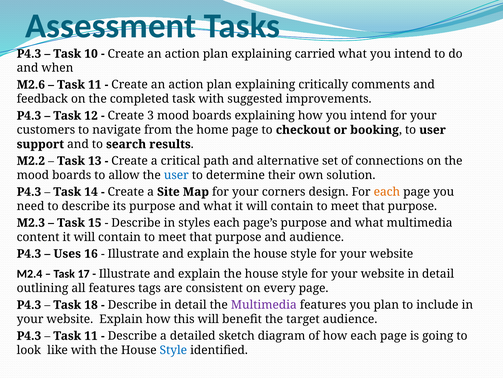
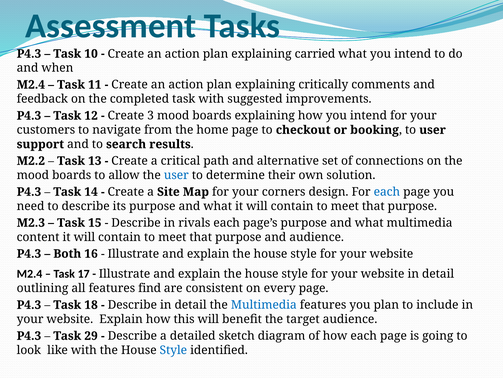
M2.6: M2.6 -> M2.4 (31, 85)
each colour: orange -> blue (387, 191)
styles: styles -> rivals (194, 222)
Uses: Uses -> Both (67, 253)
tags: tags -> find (150, 288)
Multimedia colour: purple -> blue (264, 304)
11: 11 -> 29 (91, 335)
